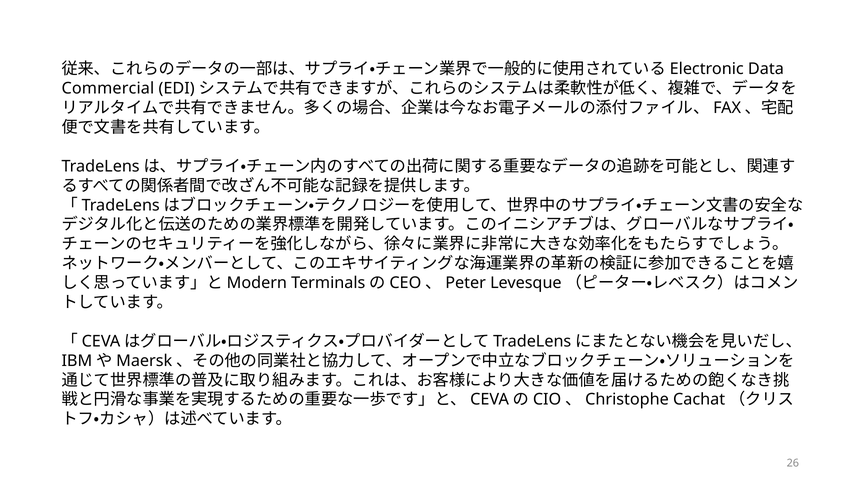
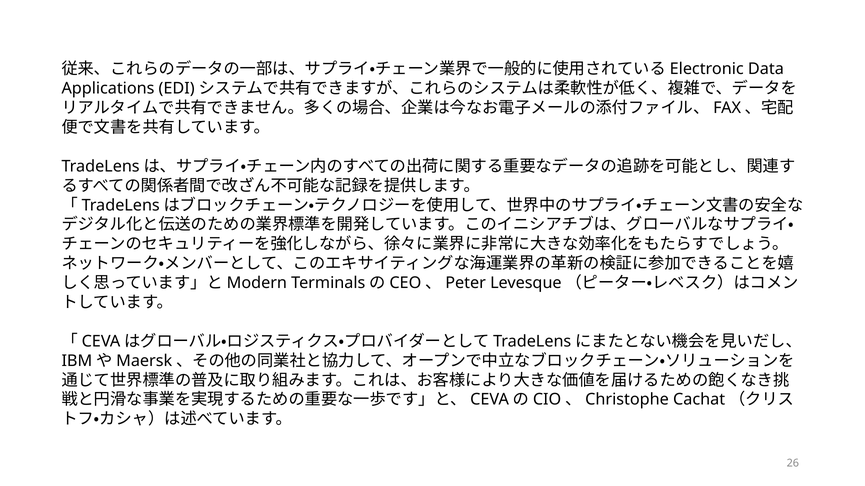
Commercial: Commercial -> Applications (108, 89)
